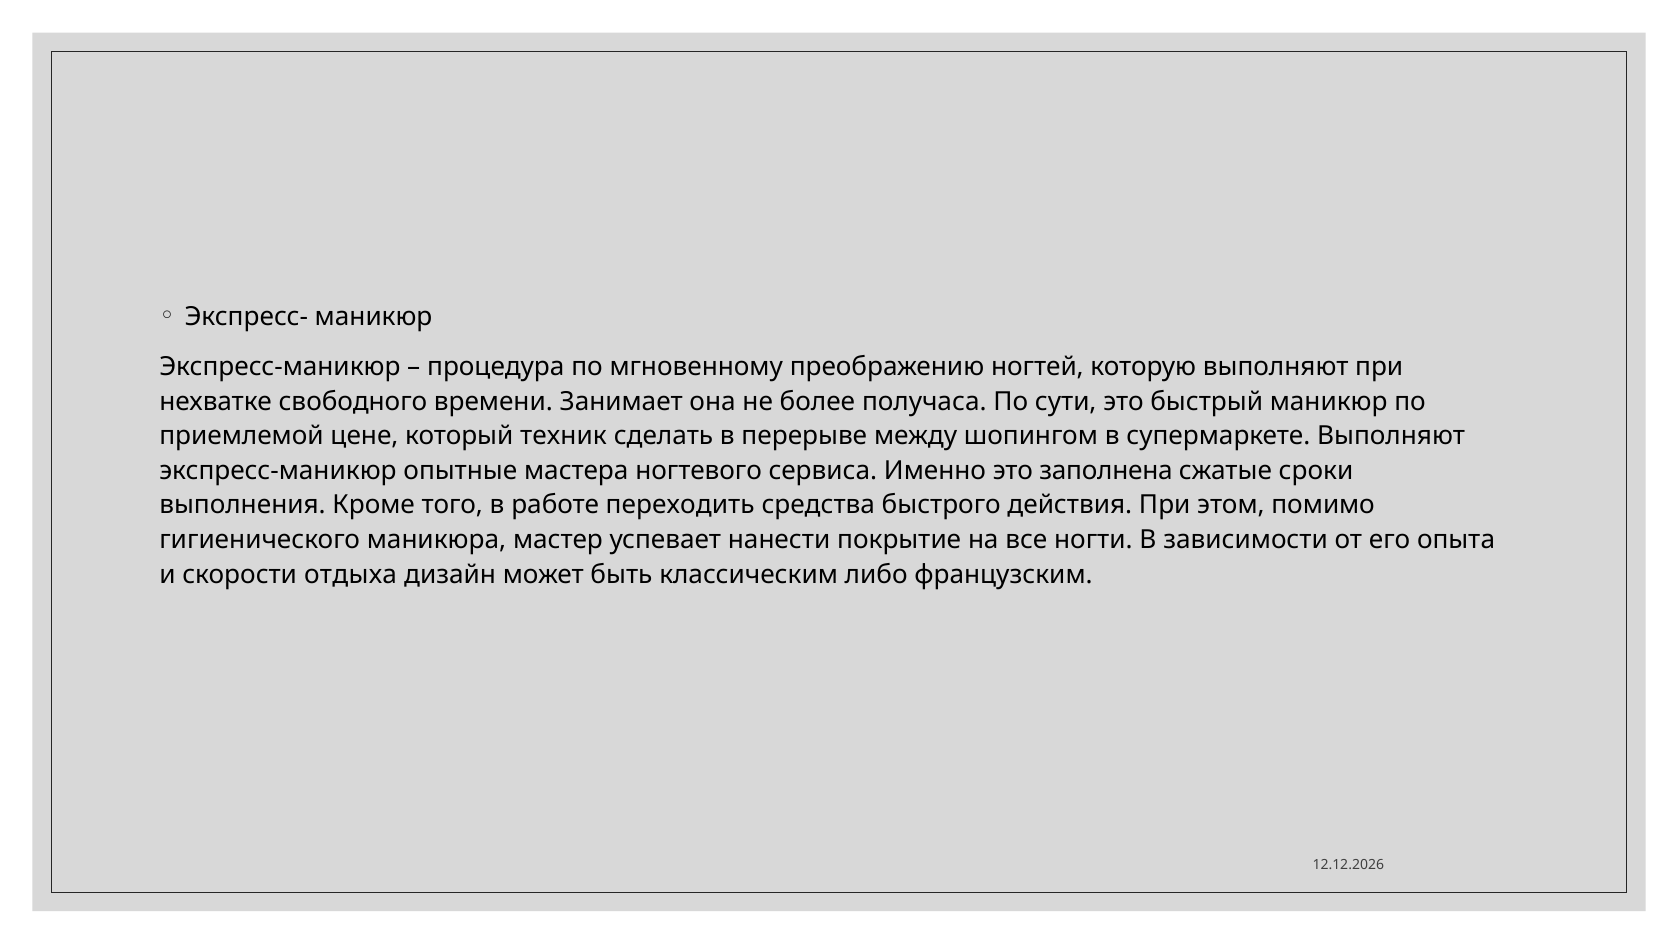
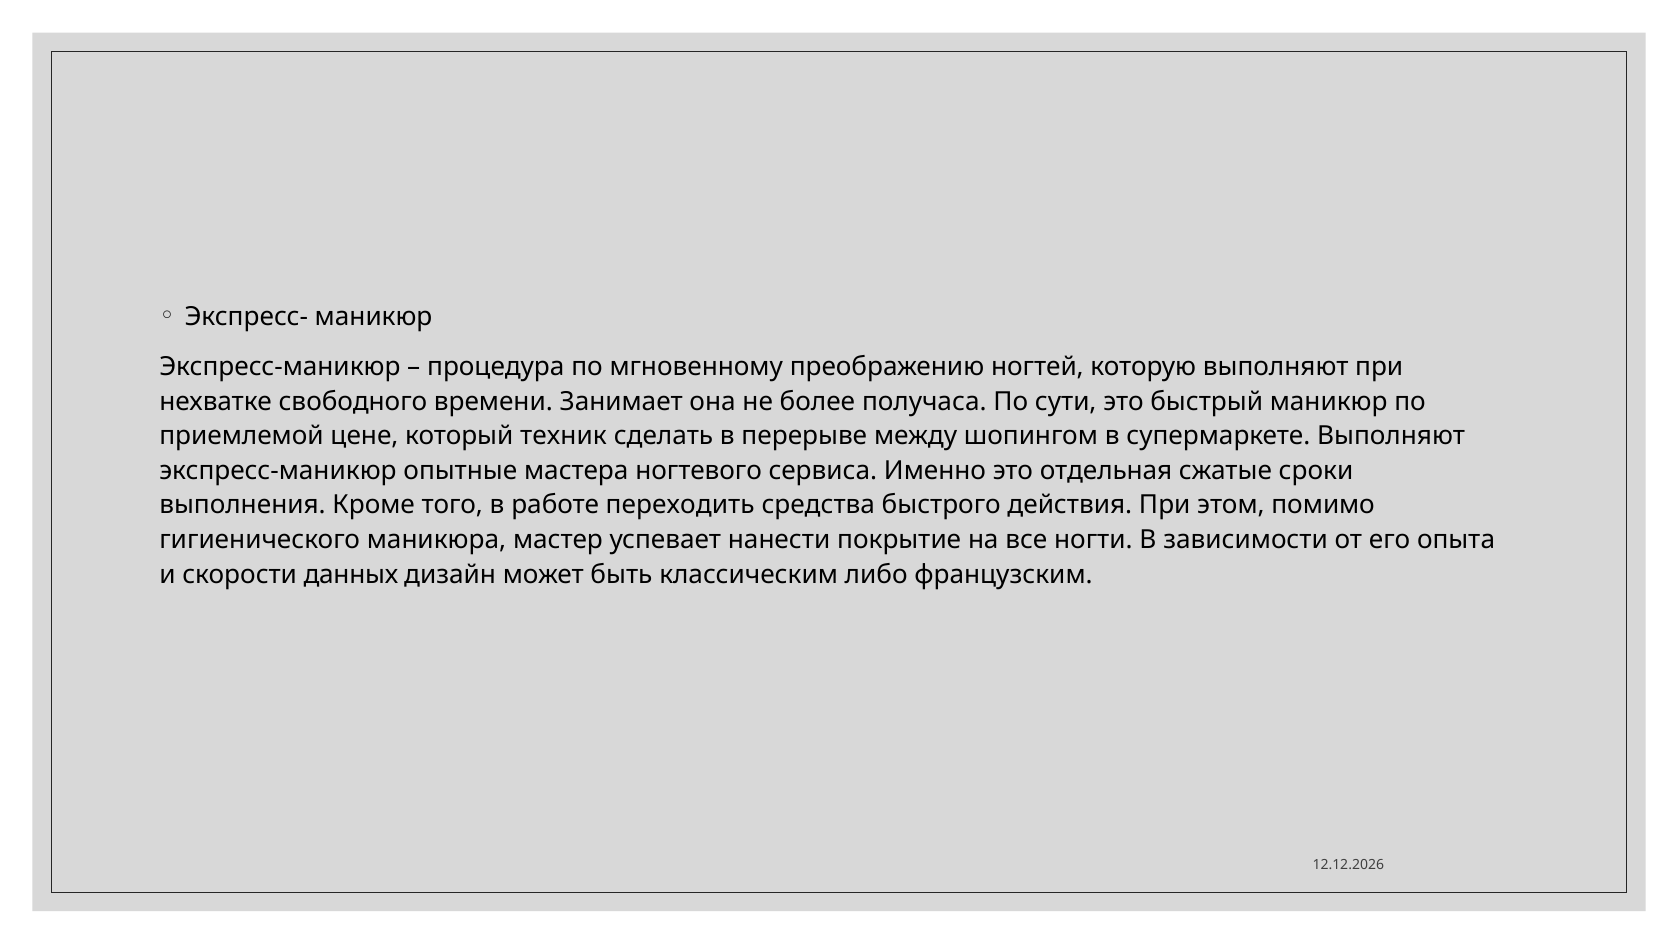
заполнена: заполнена -> отдельная (1106, 471)
отдыха: отдыха -> данных (351, 574)
